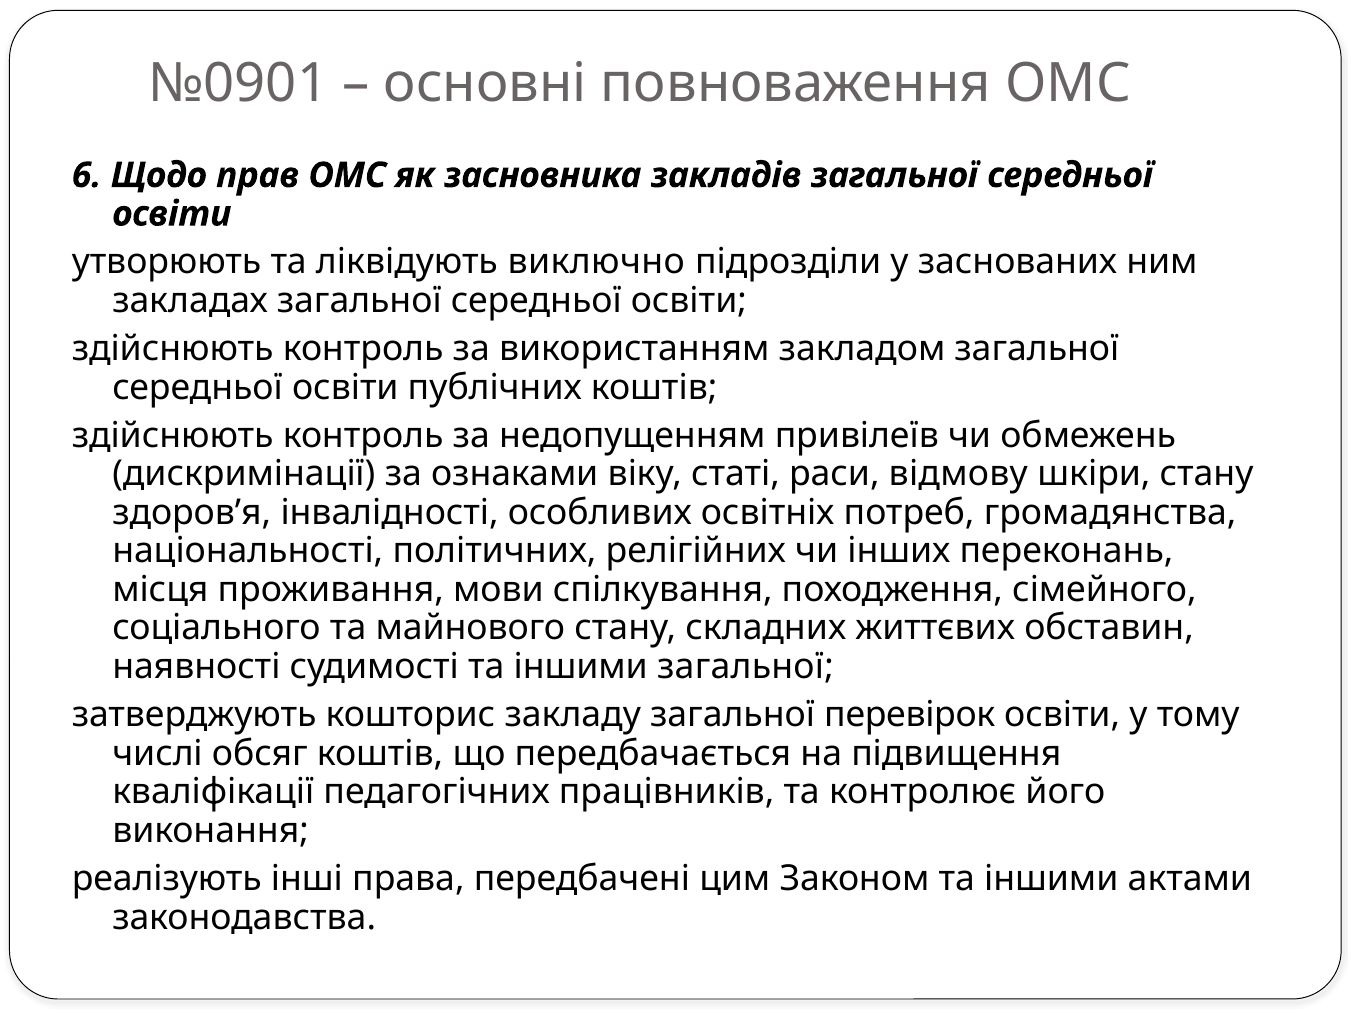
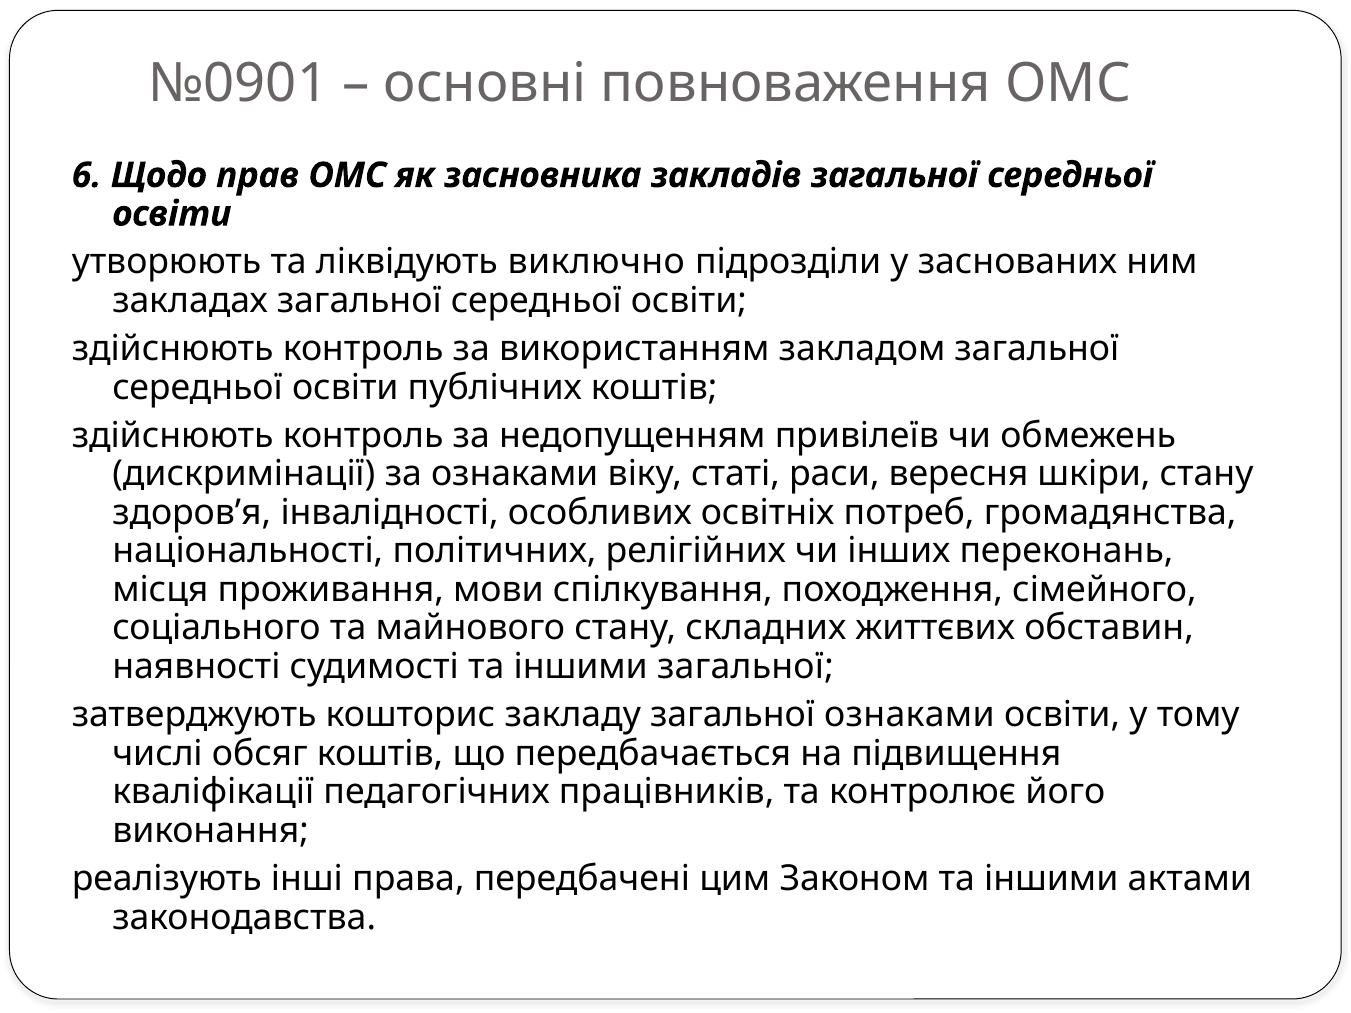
відмову: відмову -> вересня (959, 474)
загальної перевірок: перевірок -> ознаками (910, 715)
